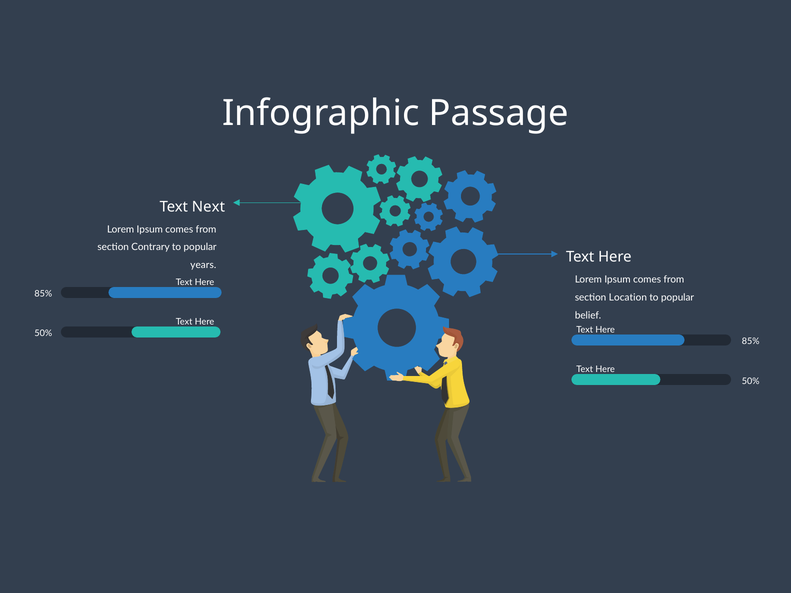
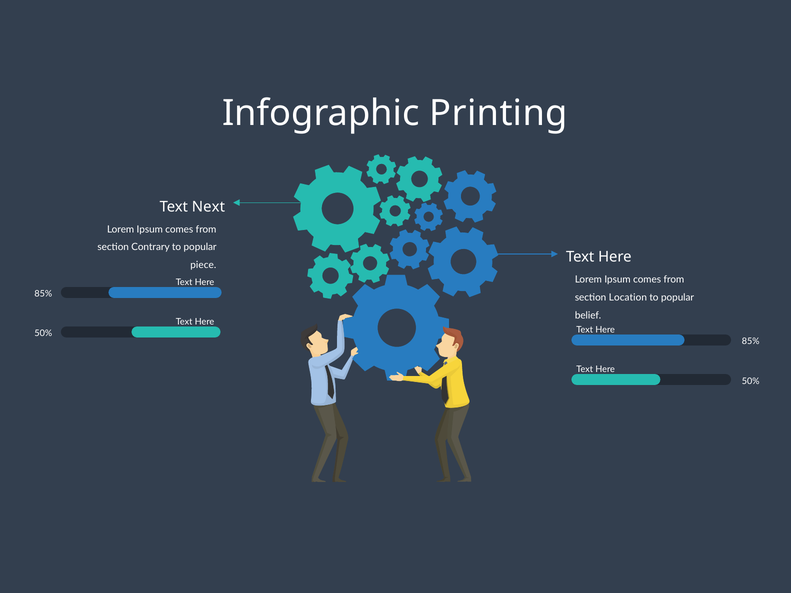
Passage: Passage -> Printing (499, 113)
years: years -> piece (203, 265)
